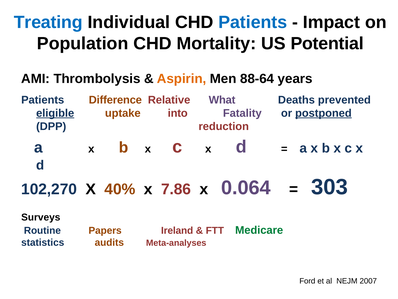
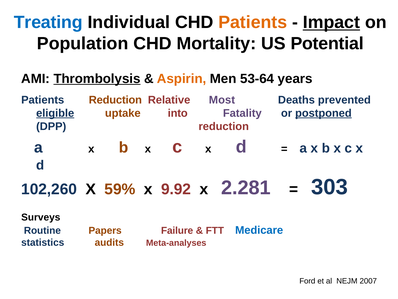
Patients colour: blue -> orange (253, 22)
Impact underline: none -> present (331, 22)
Thrombolysis underline: none -> present (97, 79)
88-64: 88-64 -> 53-64 (257, 79)
Patients Difference: Difference -> Reduction (115, 100)
What: What -> Most (222, 100)
102,270: 102,270 -> 102,260 (49, 189)
40%: 40% -> 59% (120, 189)
7.86: 7.86 -> 9.92 (176, 189)
0.064: 0.064 -> 2.281 (246, 187)
Ireland: Ireland -> Failure (177, 230)
Medicare colour: green -> blue (259, 230)
